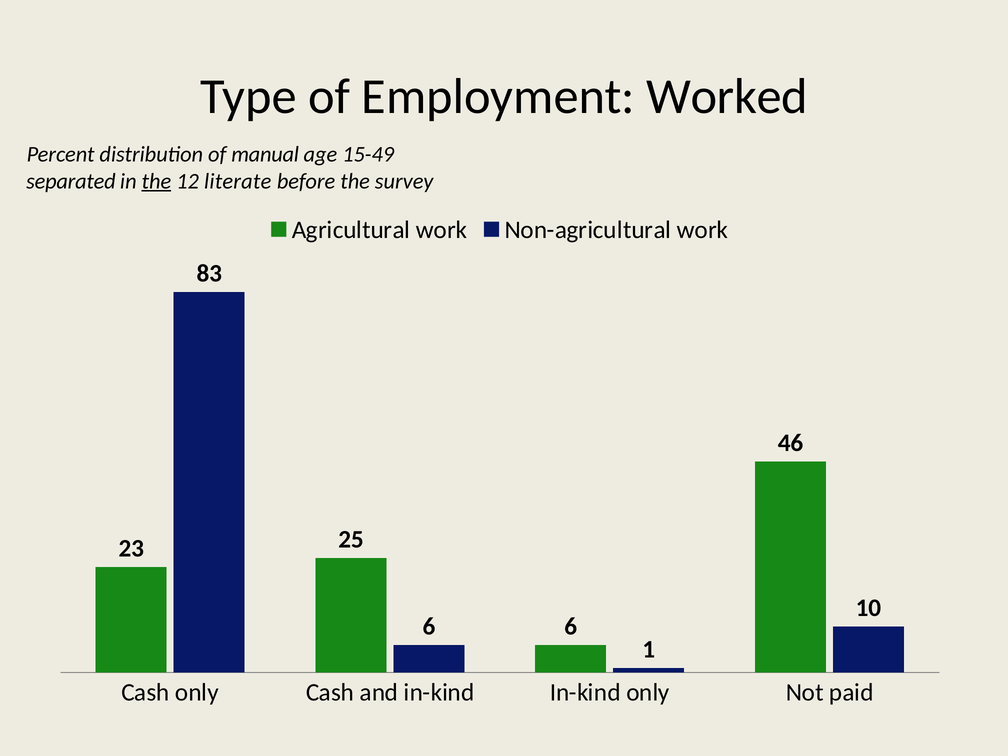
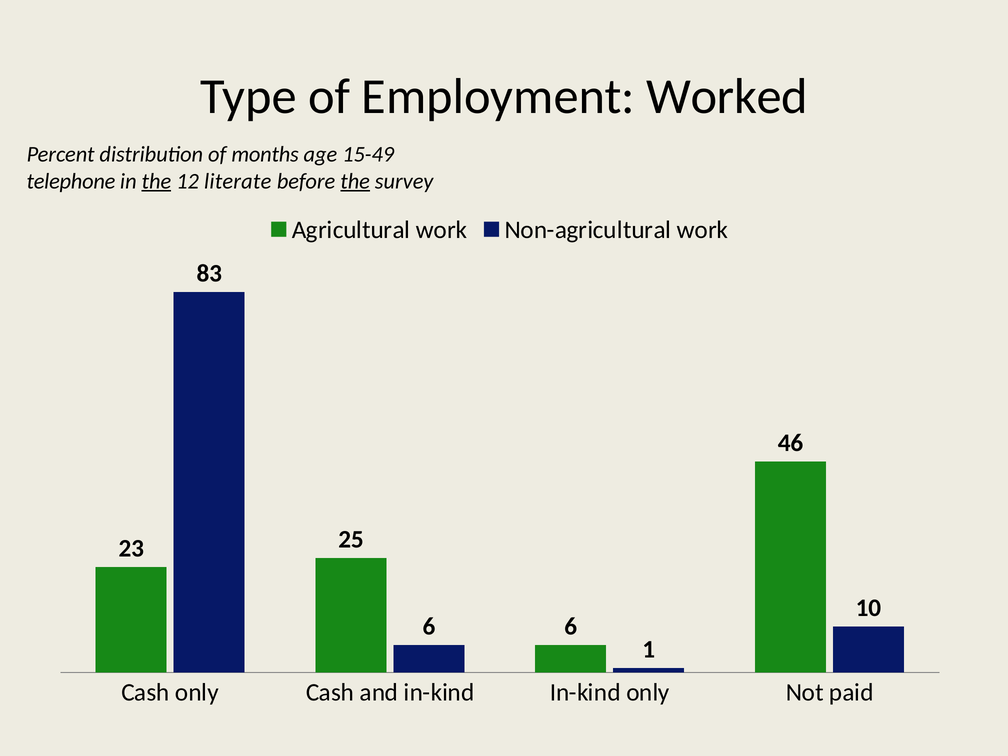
manual: manual -> months (265, 154)
separated: separated -> telephone (71, 181)
the underline: none -> present (355, 181)
